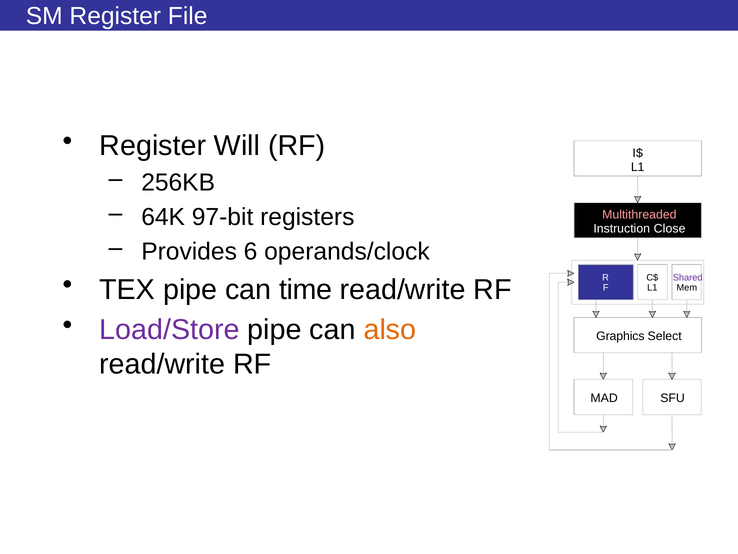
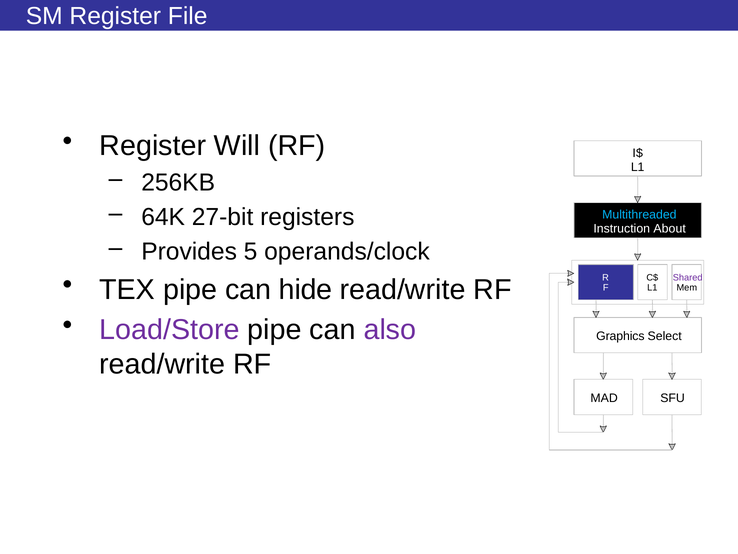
97-bit: 97-bit -> 27-bit (223, 217)
Multithreaded colour: pink -> light blue (639, 215)
Close: Close -> About (670, 229)
6: 6 -> 5 (251, 251)
time: time -> hide (306, 289)
also colour: orange -> purple (390, 330)
